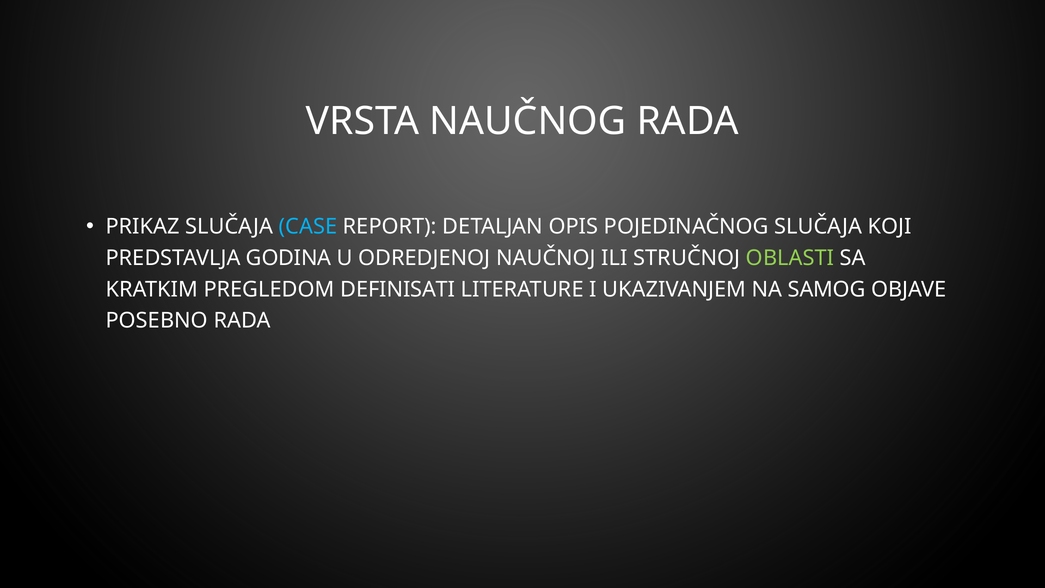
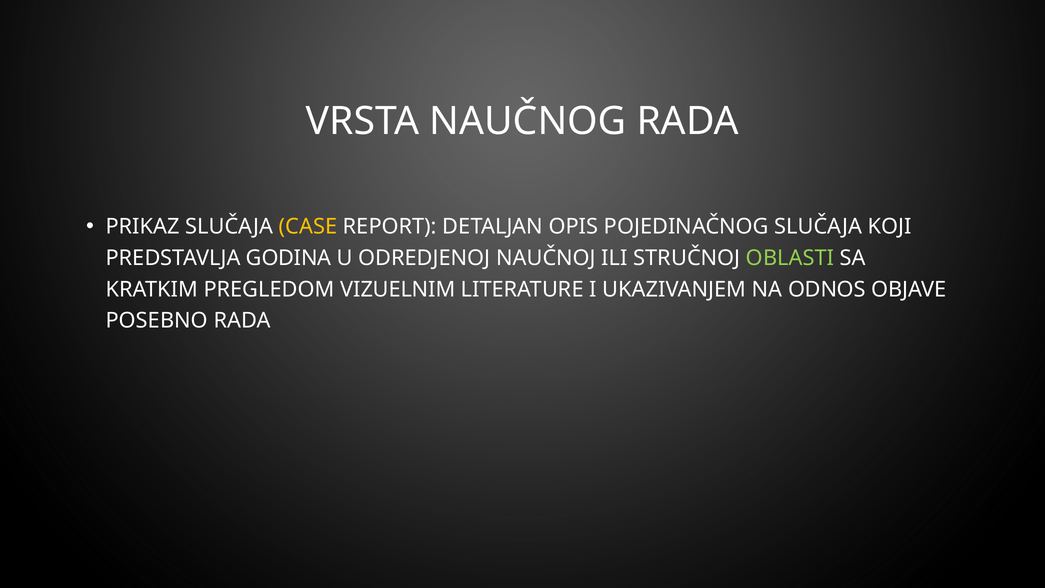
CASE colour: light blue -> yellow (308, 227)
DEFINISATI: DEFINISATI -> VIZUELNIM (398, 289)
SAMOG: SAMOG -> ODNOS (827, 289)
